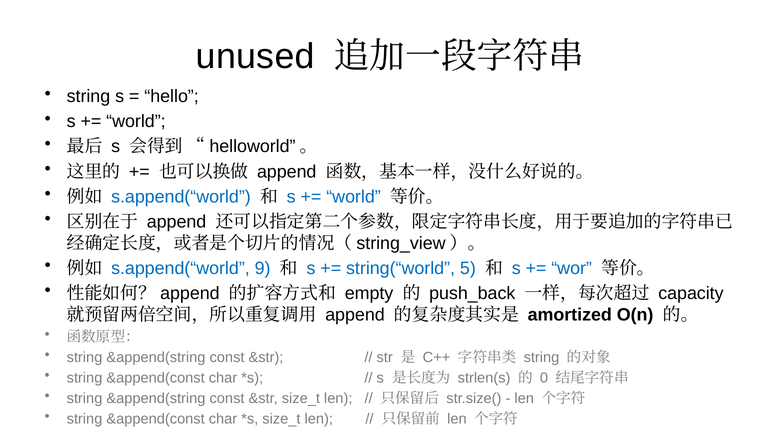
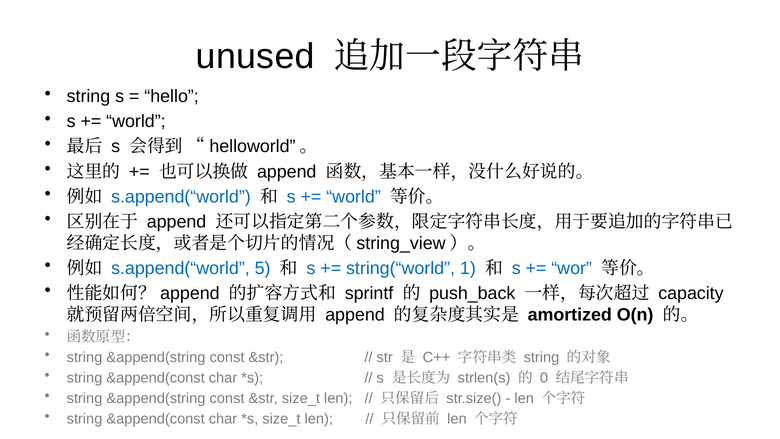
9: 9 -> 5 (263, 268)
5: 5 -> 1 (468, 268)
empty: empty -> sprintf (369, 293)
